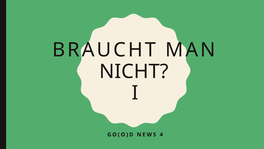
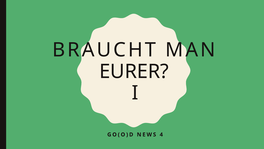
NICHT: NICHT -> EURER (134, 71)
